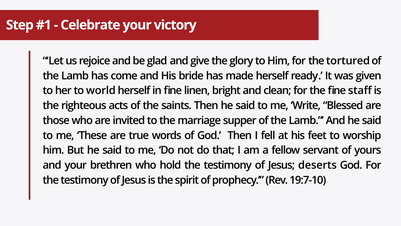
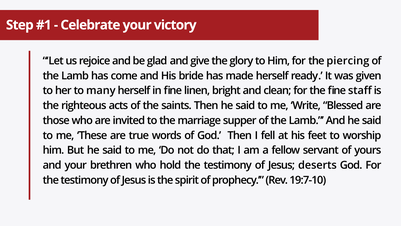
tortured: tortured -> piercing (348, 61)
world: world -> many (101, 91)
